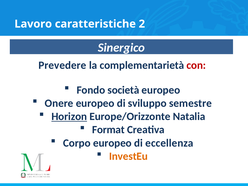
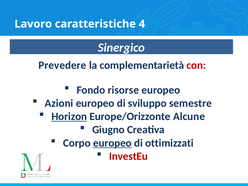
2: 2 -> 4 (142, 24)
società: società -> risorse (123, 90)
Onere: Onere -> Azioni (59, 103)
Natalia: Natalia -> Alcune (189, 117)
Format: Format -> Giugno (108, 130)
europeo underline: none -> present (112, 143)
eccellenza: eccellenza -> ottimizzati (169, 143)
InvestEu colour: orange -> red (128, 156)
